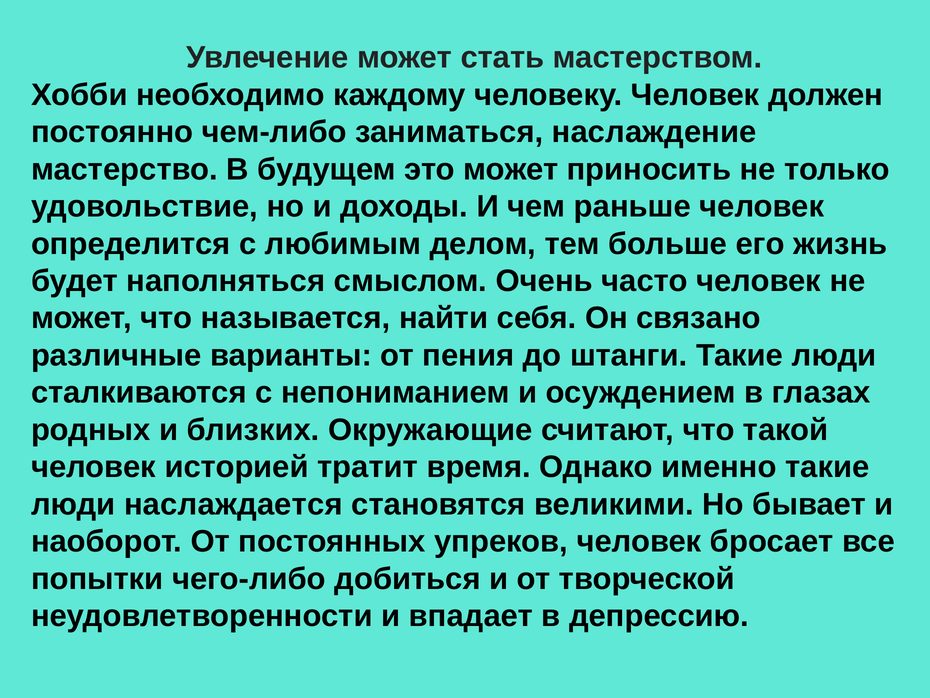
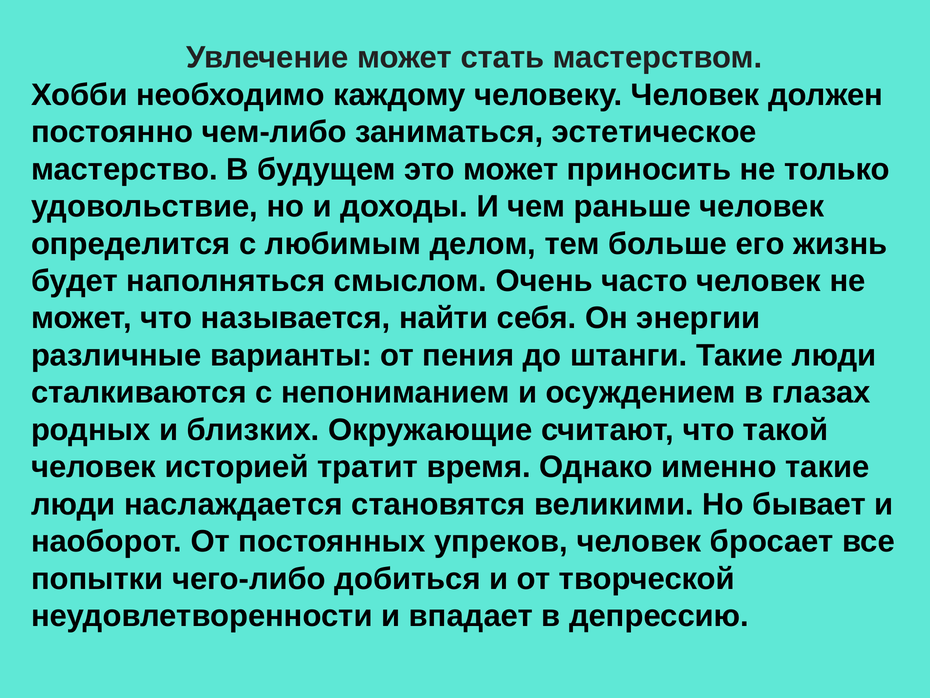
наслаждение: наслаждение -> эстетическое (654, 132)
связано: связано -> энергии (698, 318)
